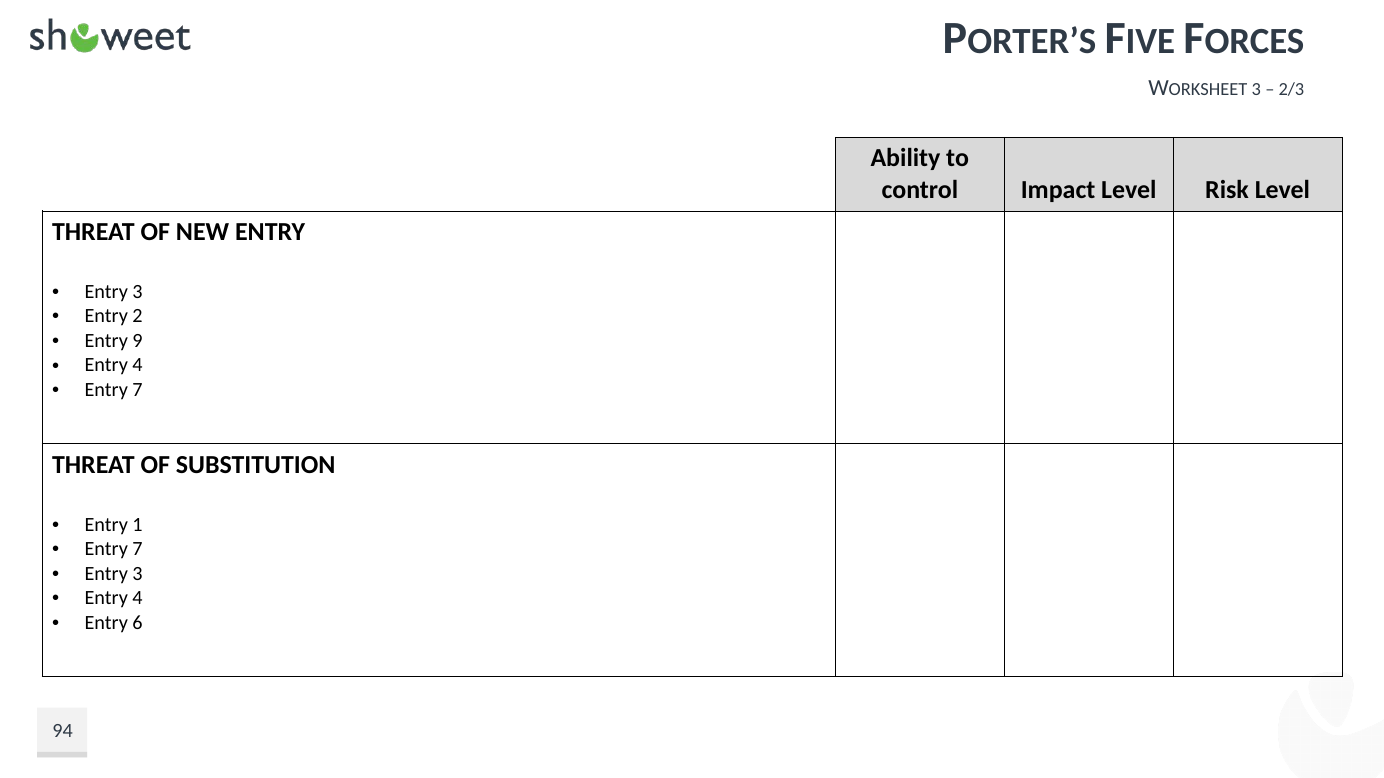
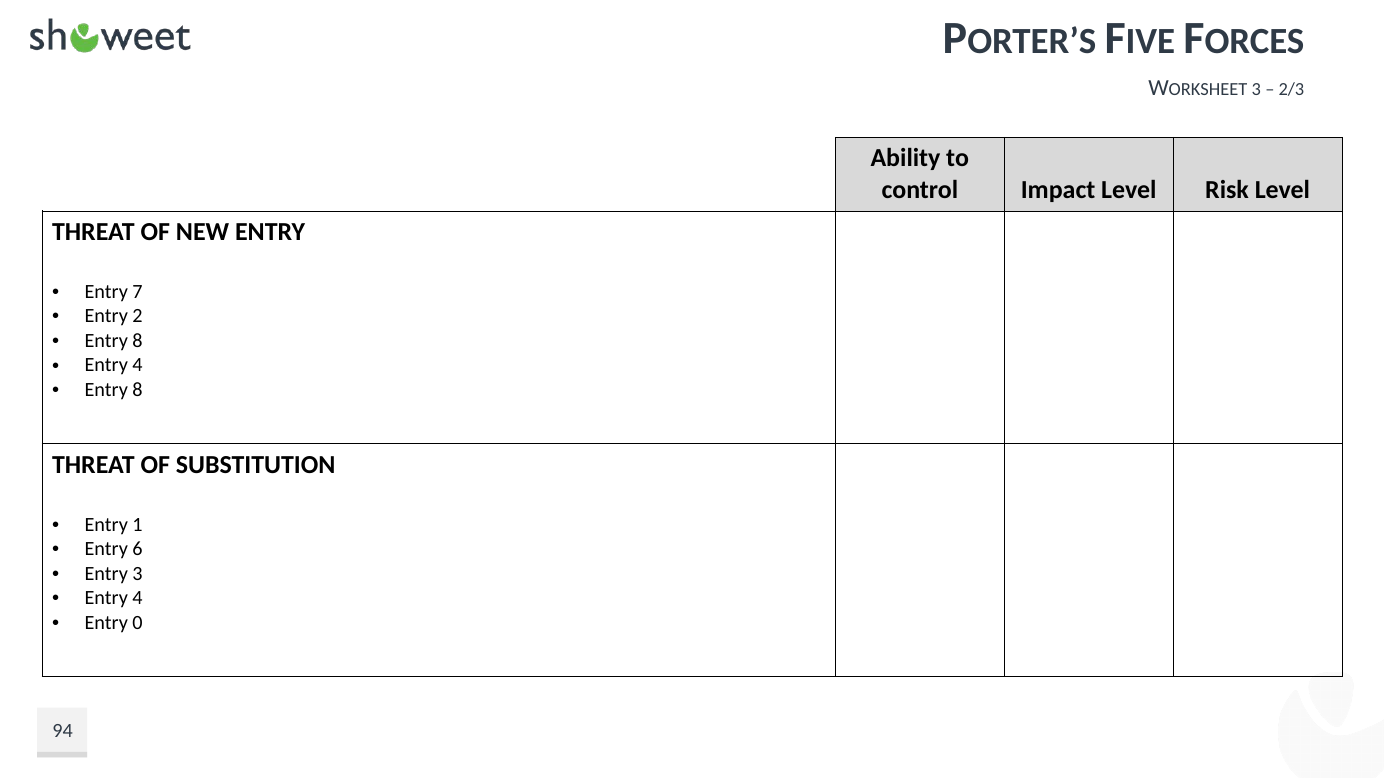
3: 3 -> 7 (138, 292)
9: 9 -> 8 (138, 341)
7: 7 -> 8 (138, 390)
7: 7 -> 6 (138, 549)
6: 6 -> 0 (138, 623)
